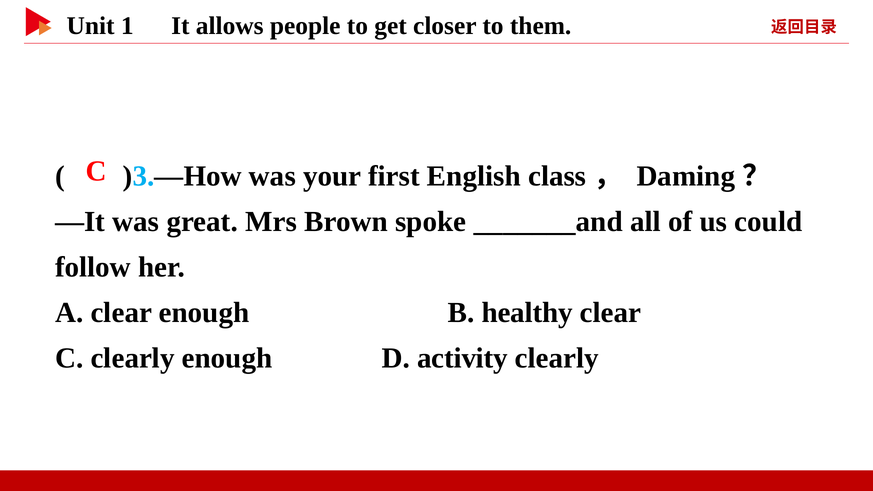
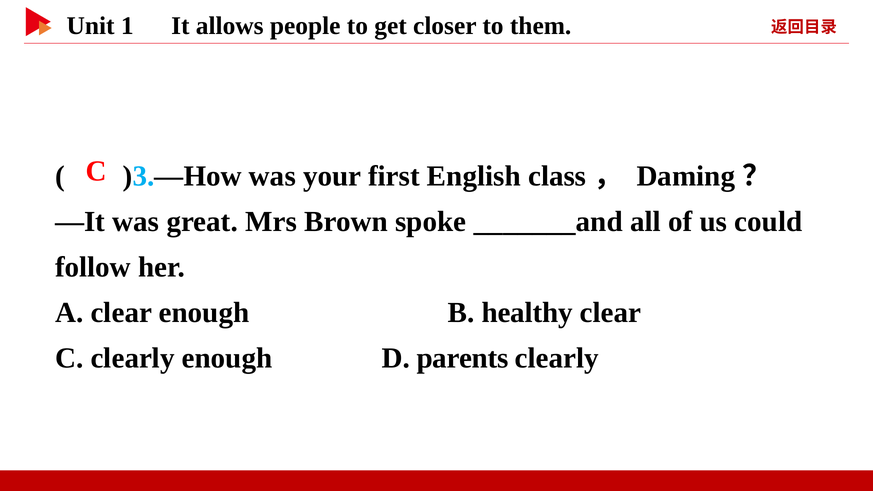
activity: activity -> parents (463, 358)
